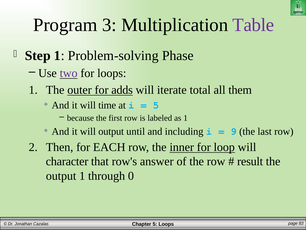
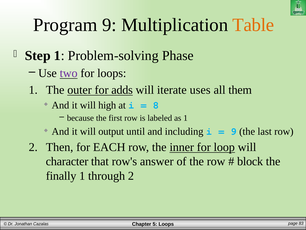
Program 3: 3 -> 9 (109, 25)
Table colour: purple -> orange (253, 25)
total: total -> uses (200, 90)
time: time -> high (107, 105)
5: 5 -> 8 (156, 105)
result: result -> block (250, 161)
output: output -> finally (61, 175)
through 0: 0 -> 2 (131, 175)
